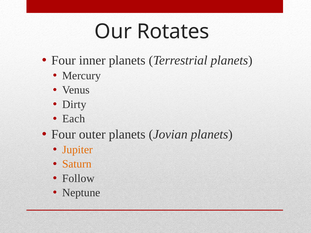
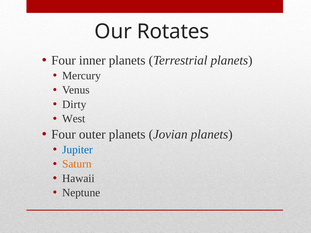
Each: Each -> West (74, 119)
Jupiter colour: orange -> blue (77, 150)
Follow: Follow -> Hawaii (78, 179)
